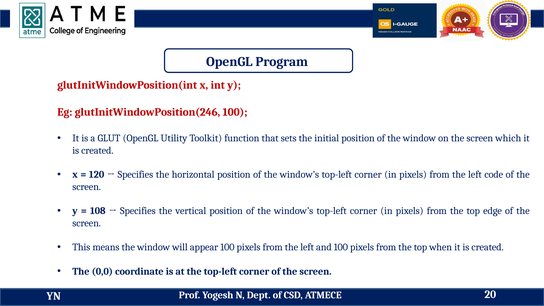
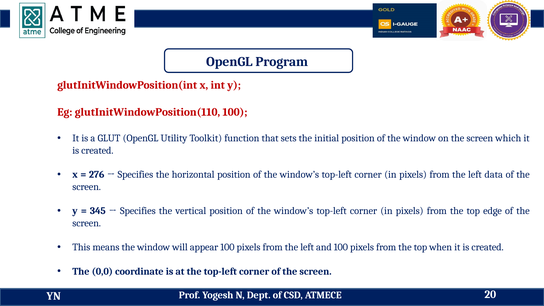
glutInitWindowPosition(246: glutInitWindowPosition(246 -> glutInitWindowPosition(110 (147, 112)
120: 120 -> 276 (97, 175)
code: code -> data (494, 175)
108: 108 -> 345 (98, 211)
